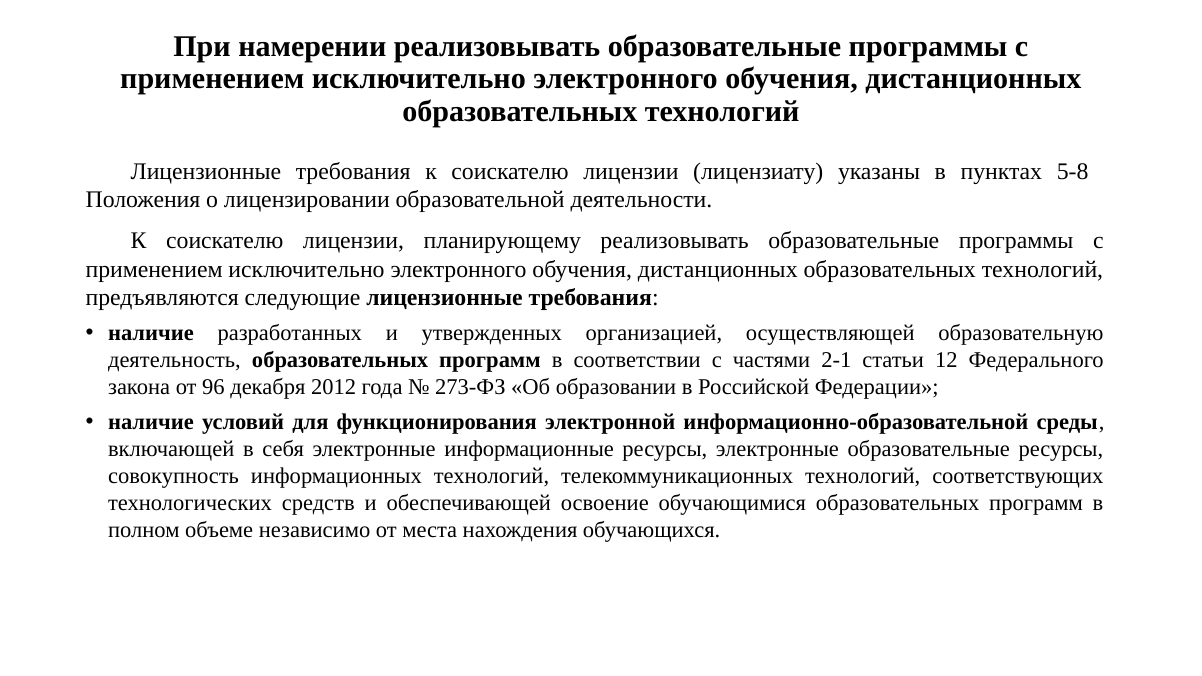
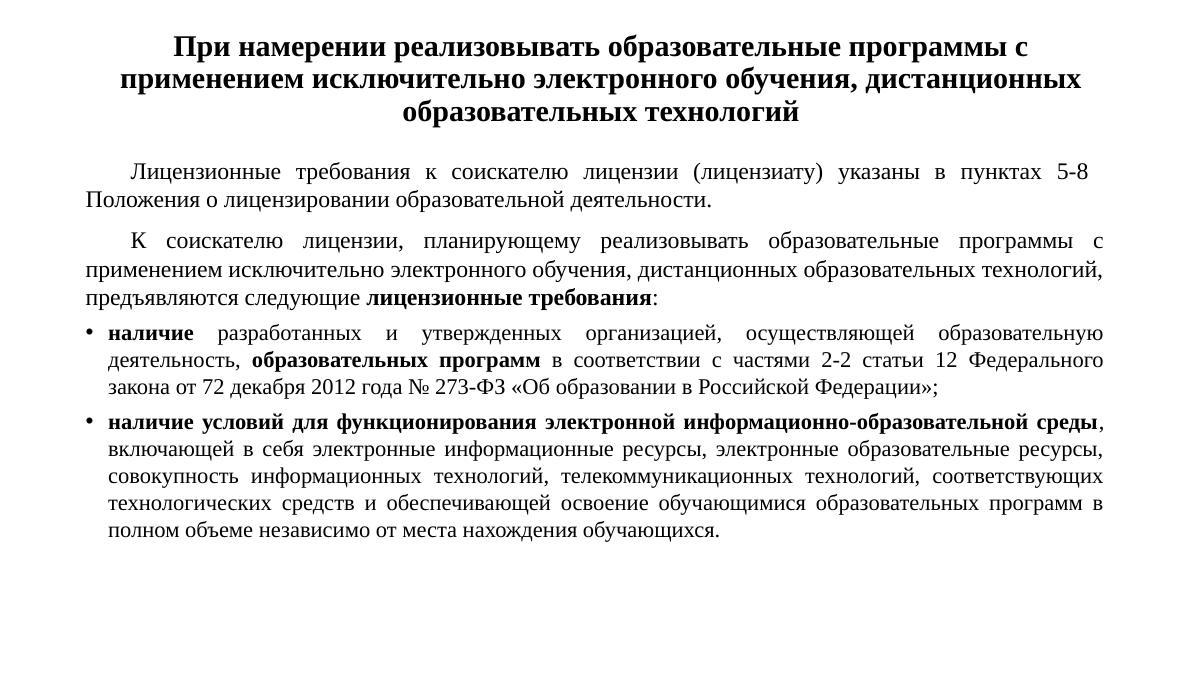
2-1: 2-1 -> 2-2 (836, 360)
96: 96 -> 72 (213, 387)
